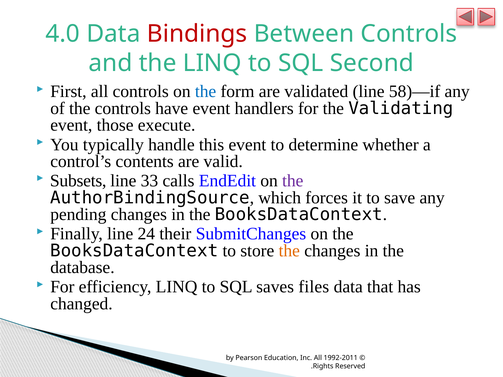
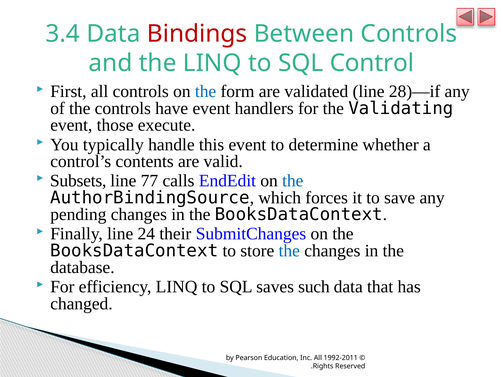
4.0: 4.0 -> 3.4 (63, 34)
Second: Second -> Control (372, 63)
58)—if: 58)—if -> 28)—if (415, 92)
33: 33 -> 77 (149, 181)
the colour: purple -> blue (293, 181)
the colour: orange -> blue (289, 251)
files: files -> such (314, 287)
